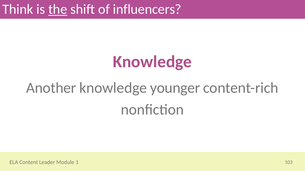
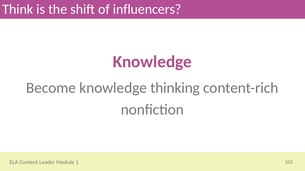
the underline: present -> none (58, 9)
Another: Another -> Become (51, 88)
younger: younger -> thinking (175, 88)
